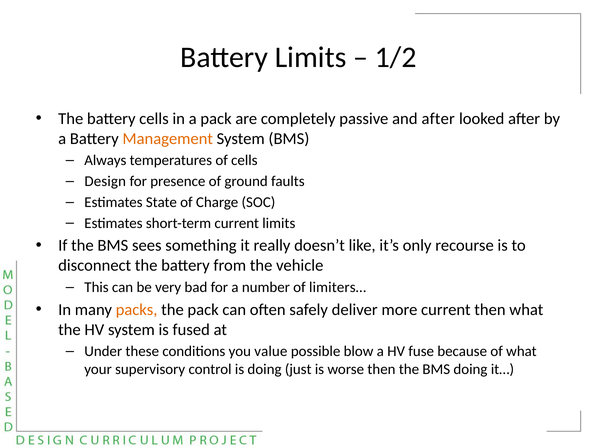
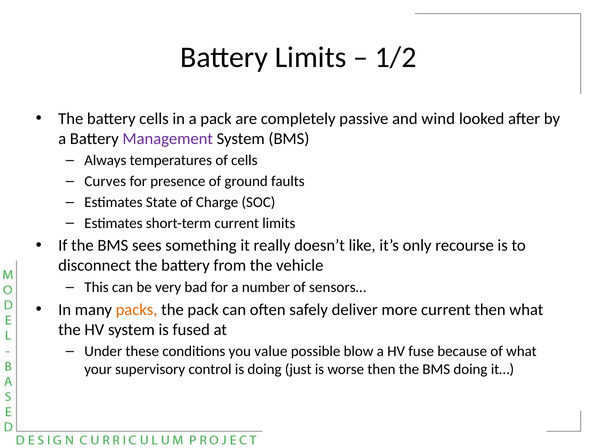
and after: after -> wind (438, 119)
Management colour: orange -> purple (168, 139)
Design: Design -> Curves (105, 181)
limiters…: limiters… -> sensors… (338, 287)
